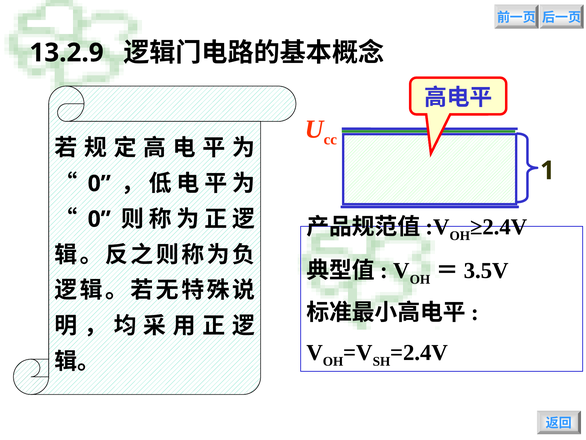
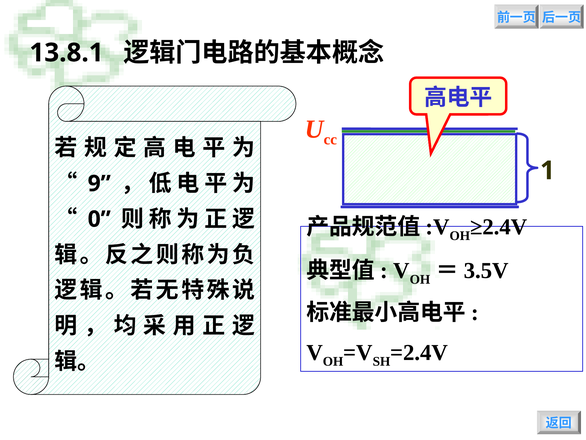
13.2.9: 13.2.9 -> 13.8.1 (67, 53)
0: 0 -> 9 (99, 183)
